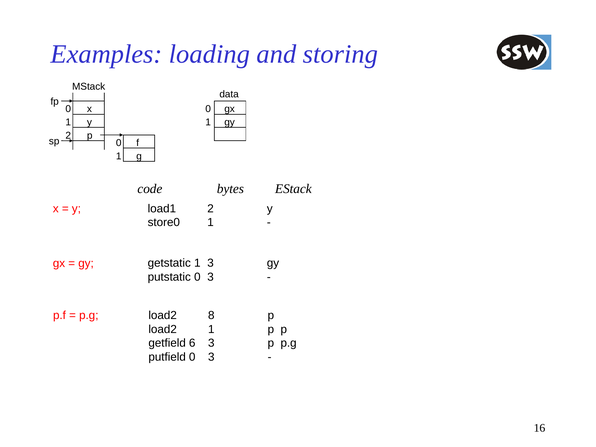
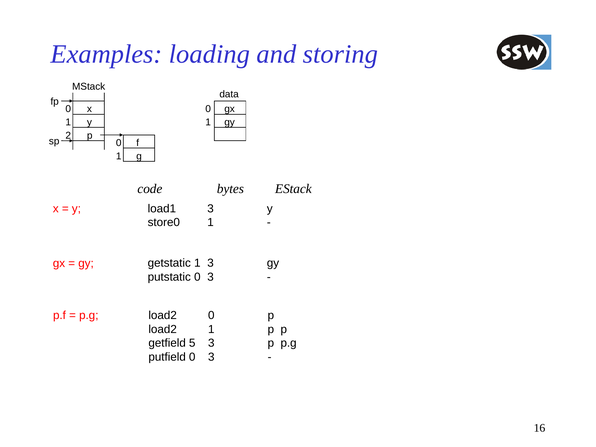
load1 2: 2 -> 3 (211, 209)
load2 8: 8 -> 0 (211, 315)
6: 6 -> 5 (192, 343)
